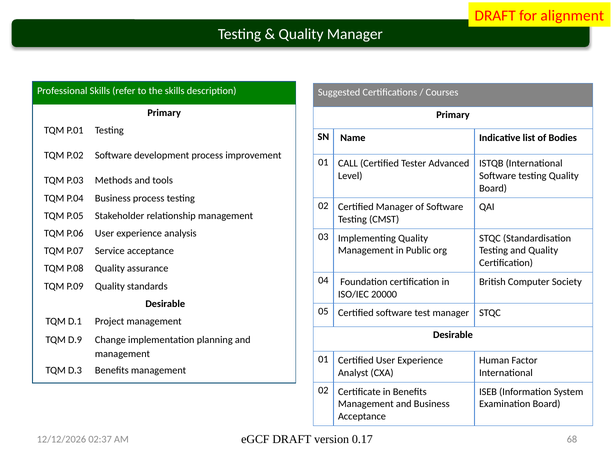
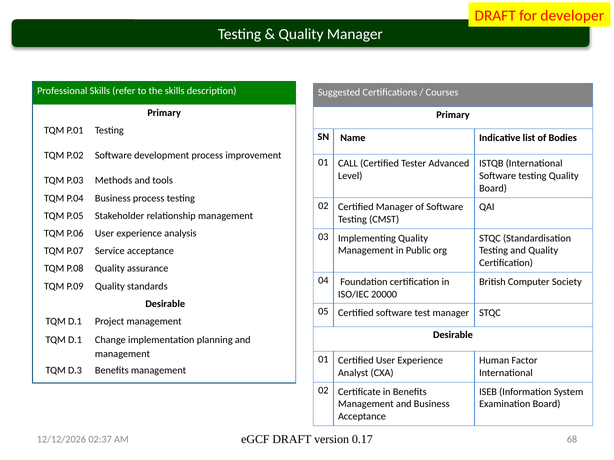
alignment: alignment -> developer (572, 16)
D.9: D.9 -> D.1 (75, 340)
